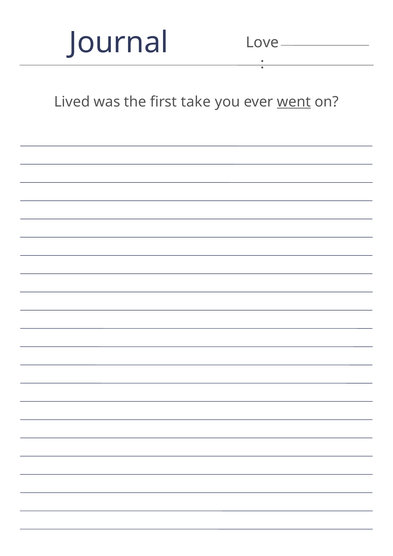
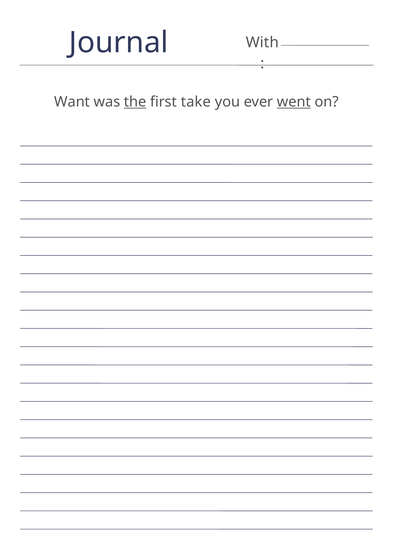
Love: Love -> With (262, 42)
Lived: Lived -> Want (72, 102)
the underline: none -> present (135, 102)
